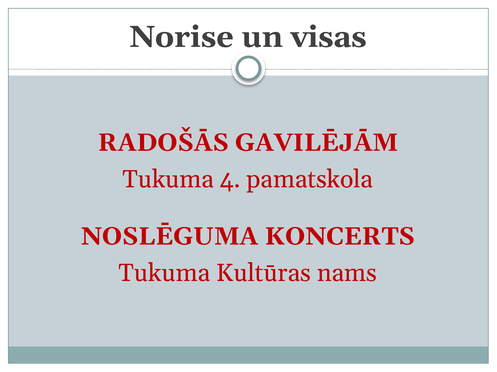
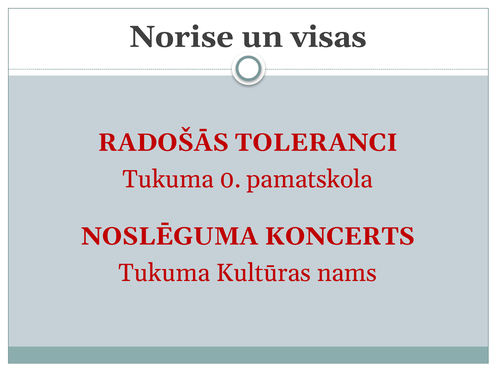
GAVILĒJĀM: GAVILĒJĀM -> TOLERANCI (316, 143)
4: 4 -> 0 (230, 180)
